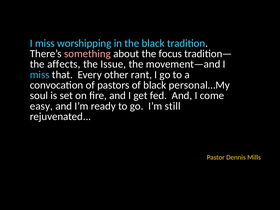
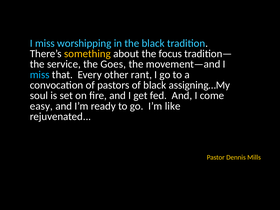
something colour: pink -> yellow (87, 54)
affects: affects -> service (64, 64)
Issue: Issue -> Goes (113, 64)
personal…My: personal…My -> assigning…My (199, 85)
still: still -> like (173, 106)
